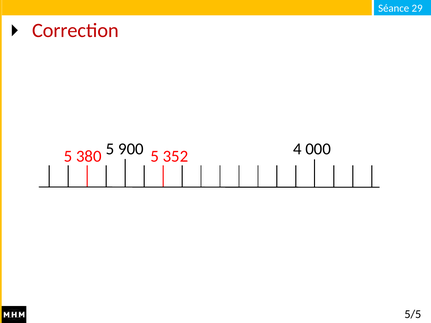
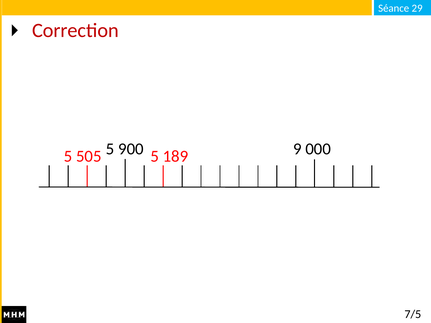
4: 4 -> 9 (297, 149)
380: 380 -> 505 (89, 156)
352: 352 -> 189 (176, 156)
5/5: 5/5 -> 7/5 (413, 314)
